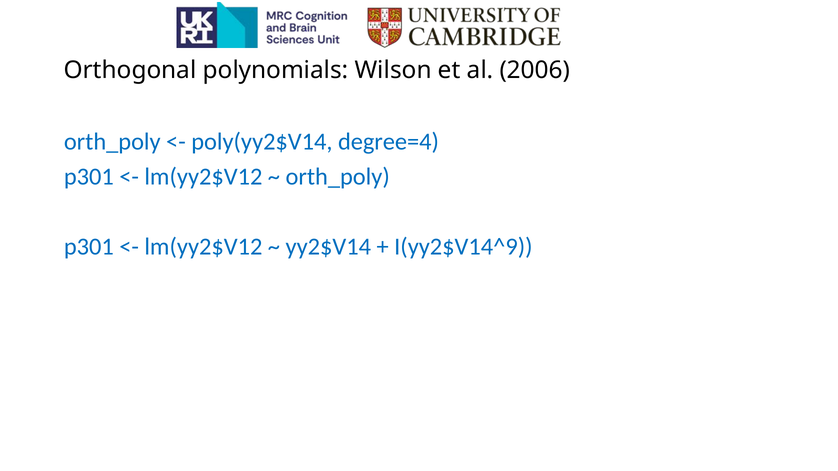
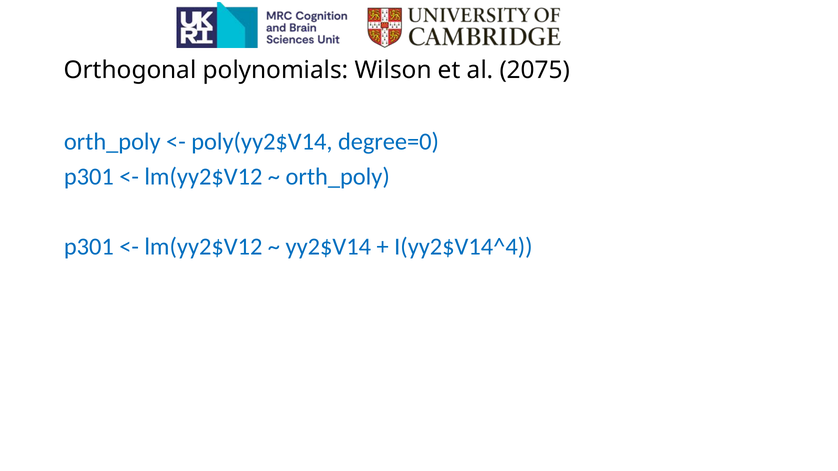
2006: 2006 -> 2075 (535, 70)
degree=4: degree=4 -> degree=0 (388, 142)
I(yy2$V14^9: I(yy2$V14^9 -> I(yy2$V14^4 (463, 247)
